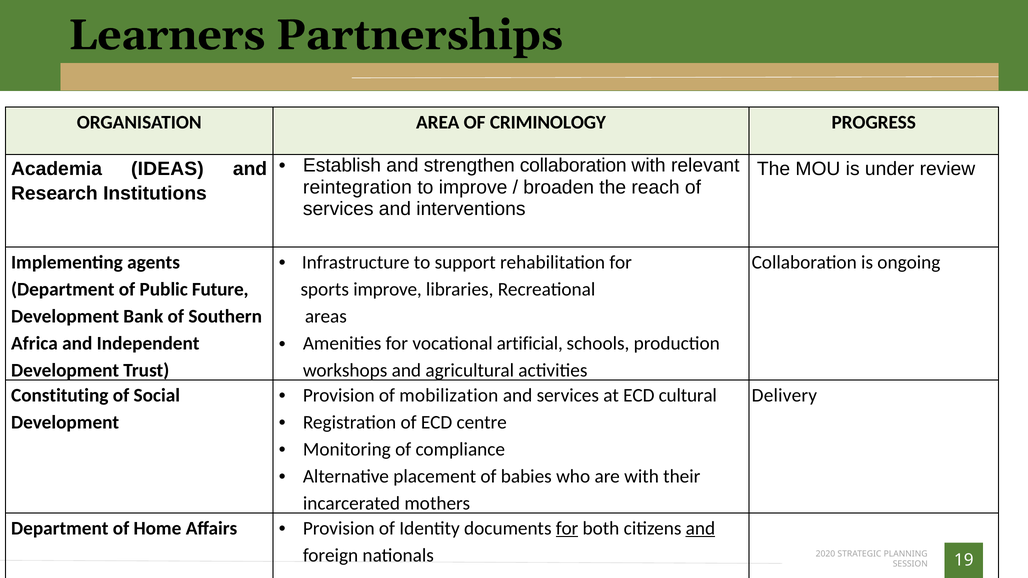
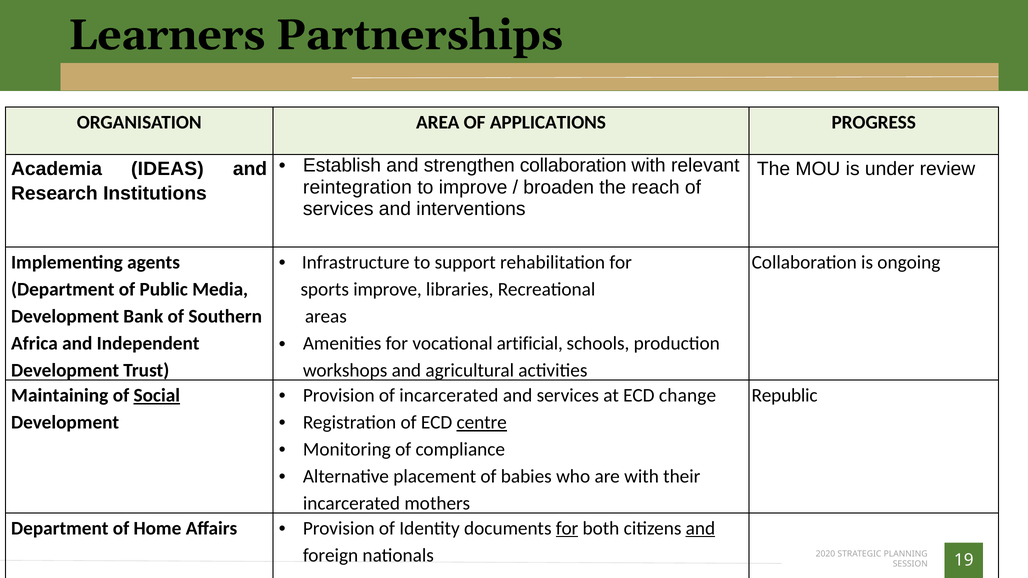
CRIMINOLOGY: CRIMINOLOGY -> APPLICATIONS (548, 122)
Future: Future -> Media (220, 290)
of mobilization: mobilization -> incarcerated (449, 396)
cultural: cultural -> change (688, 396)
Constituting: Constituting -> Maintaining (60, 396)
Social underline: none -> present (157, 396)
Delivery: Delivery -> Republic (785, 396)
centre underline: none -> present (482, 423)
